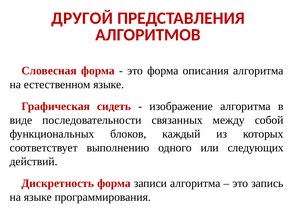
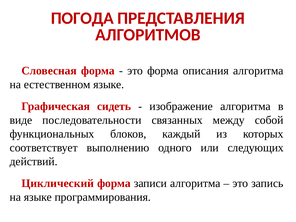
ДРУГОЙ: ДРУГОЙ -> ПОГОДА (82, 18)
Дискретность: Дискретность -> Циклический (58, 183)
